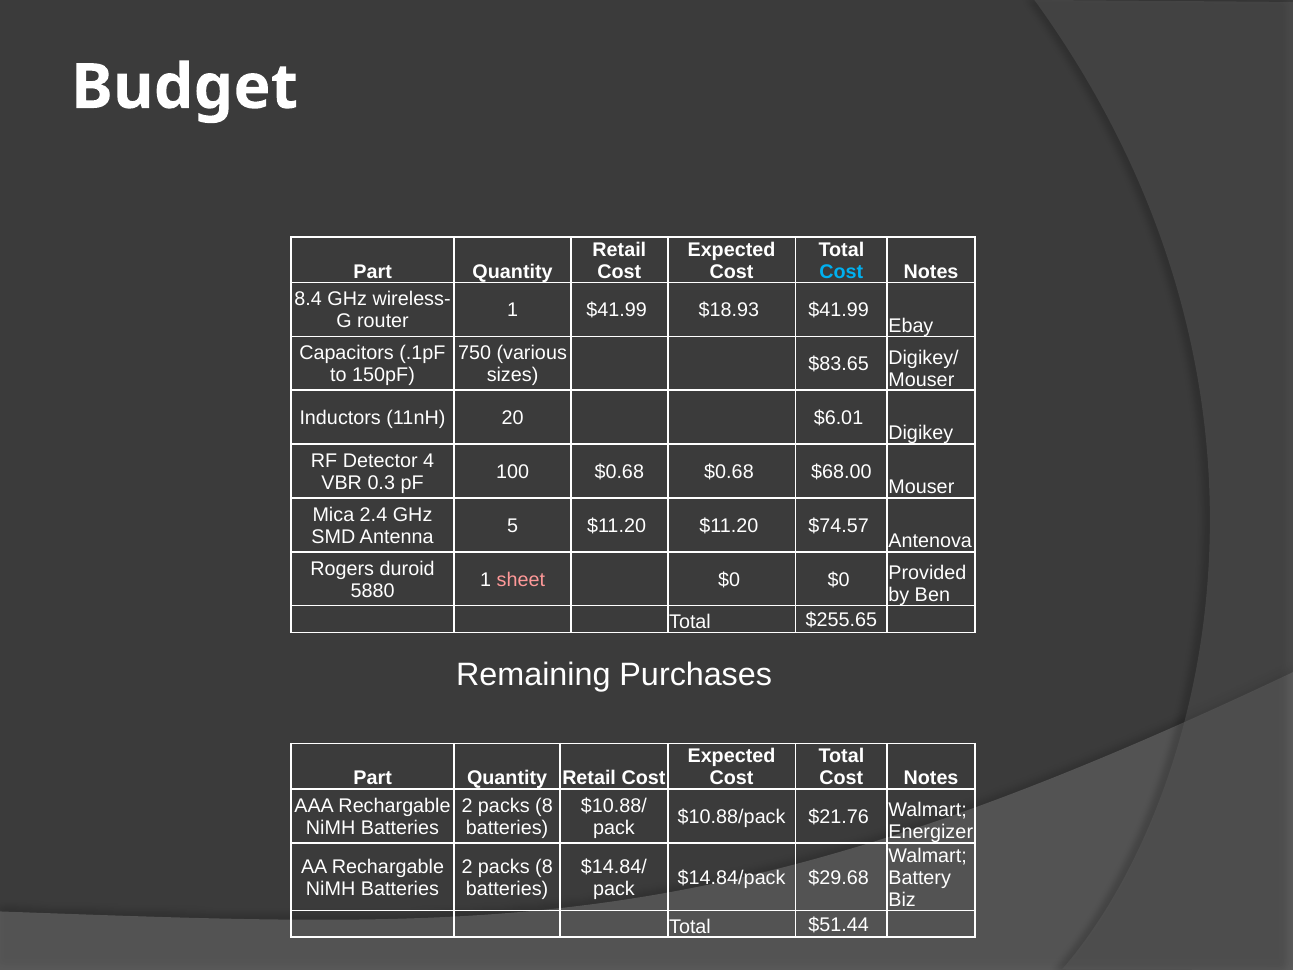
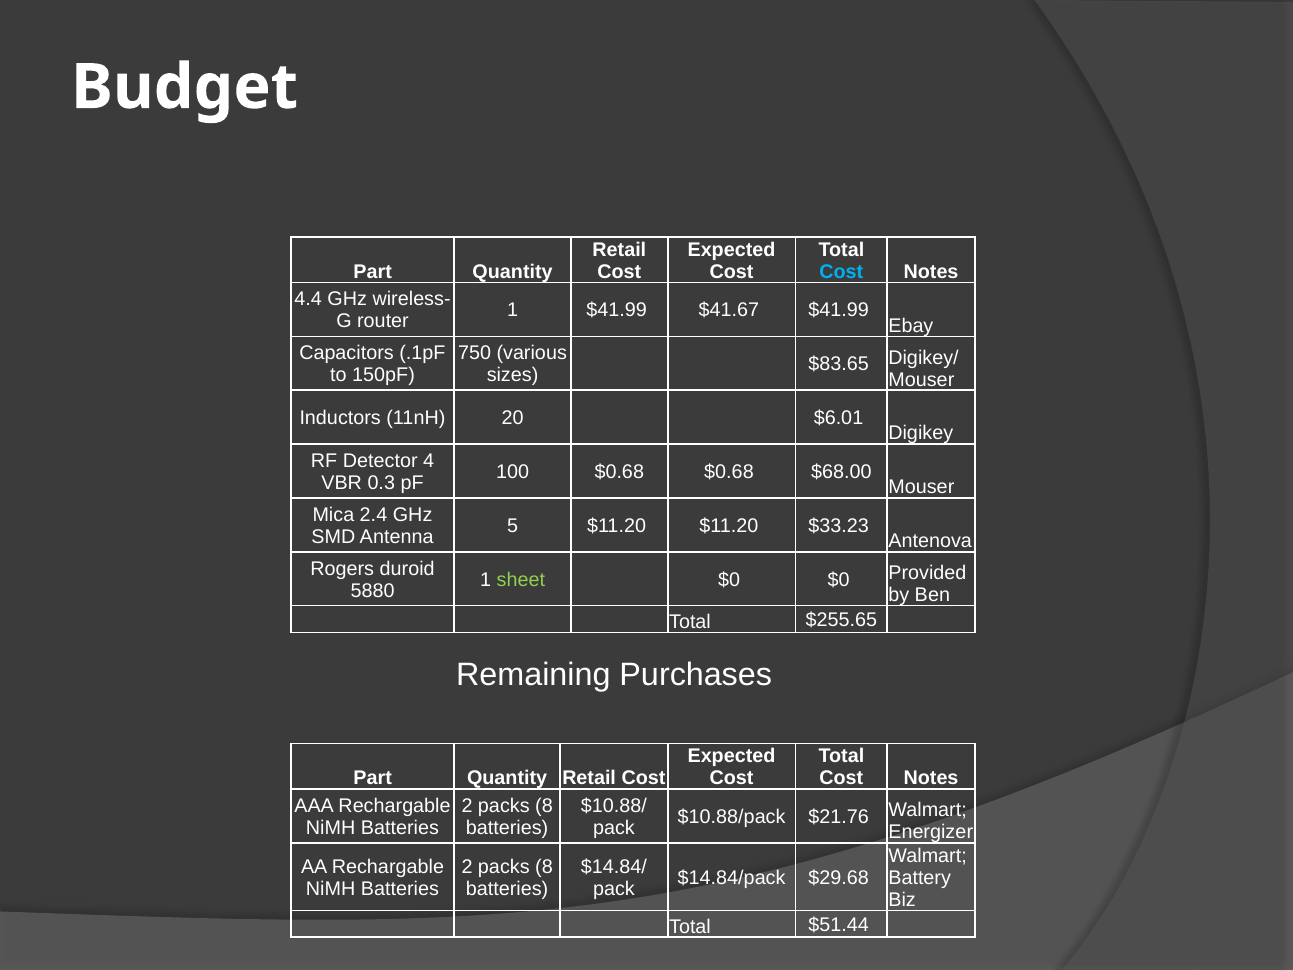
8.4: 8.4 -> 4.4 (308, 299)
$18.93: $18.93 -> $41.67 (729, 310)
$74.57: $74.57 -> $33.23 (839, 526)
sheet colour: pink -> light green (521, 580)
